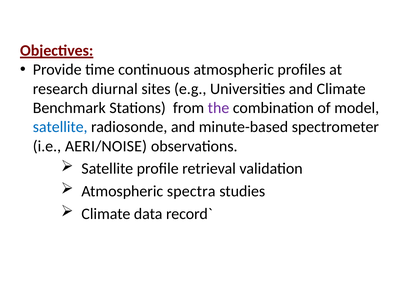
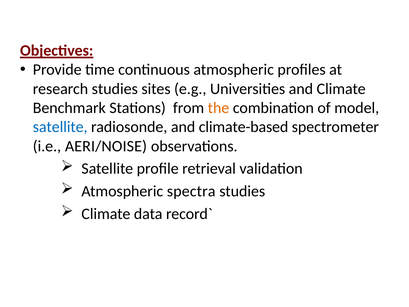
research diurnal: diurnal -> studies (115, 89)
the colour: purple -> orange (219, 108)
minute-based: minute-based -> climate-based (244, 127)
